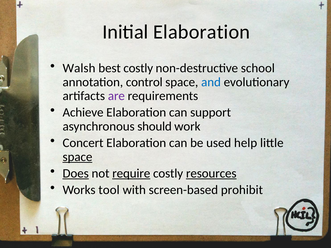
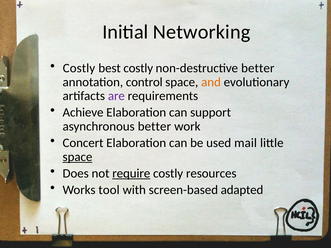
Initial Elaboration: Elaboration -> Networking (202, 32)
Walsh: Walsh -> Costly (79, 68)
non-destructive school: school -> better (258, 68)
and colour: blue -> orange (211, 82)
asynchronous should: should -> better (154, 126)
help: help -> mail (246, 143)
Does underline: present -> none (76, 173)
resources underline: present -> none (211, 173)
prohibit: prohibit -> adapted (242, 190)
